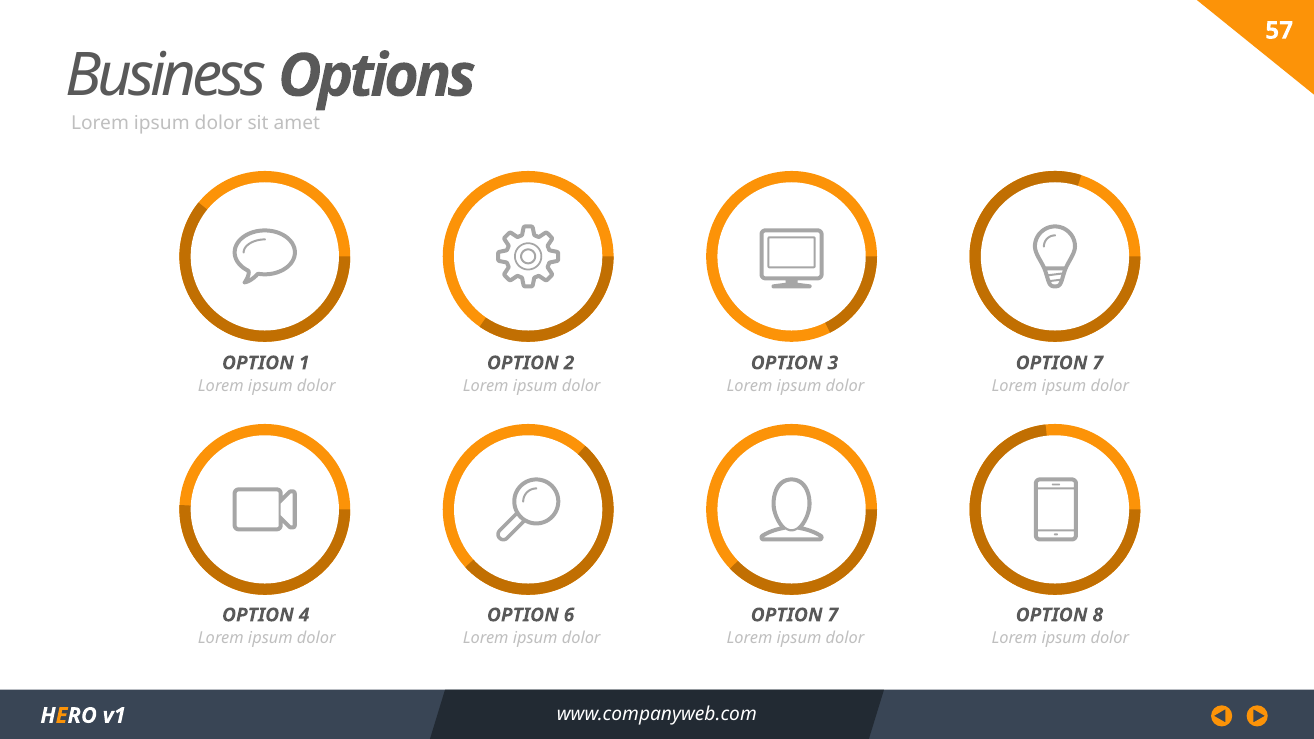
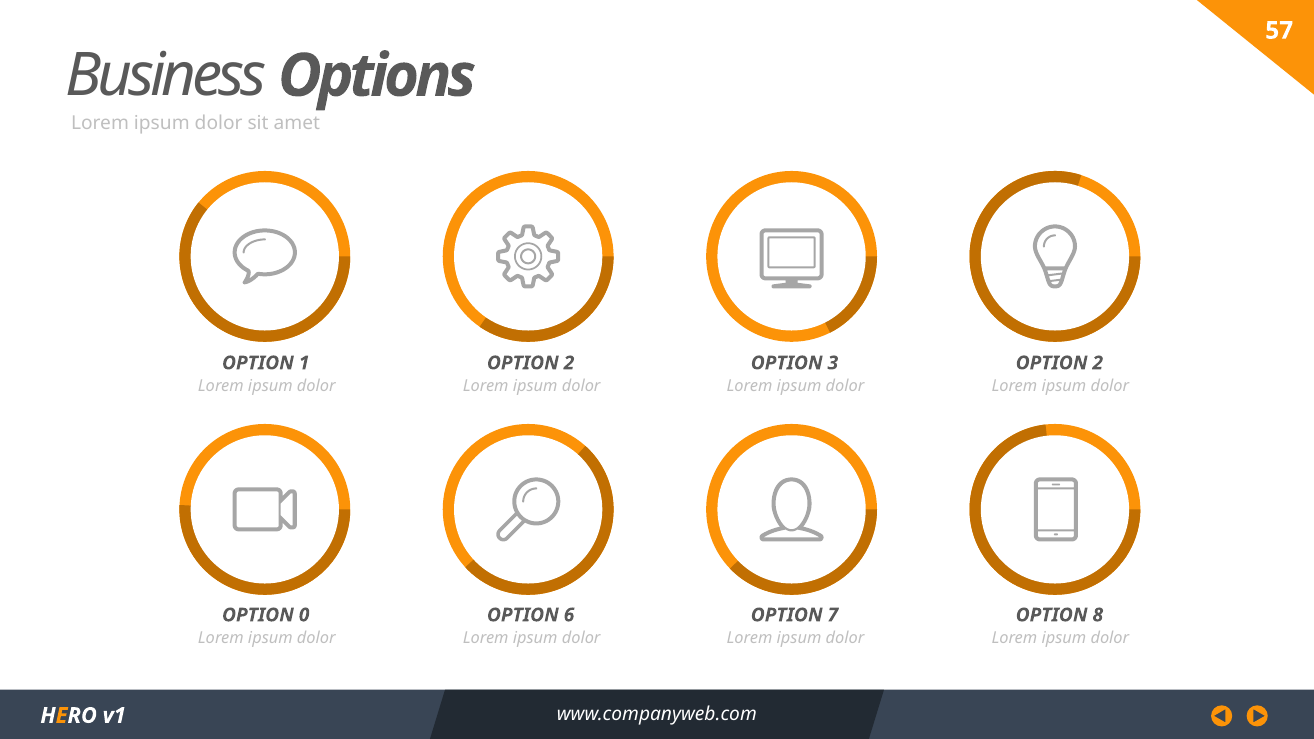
7: 7 -> 2 (1098, 363)
4: 4 -> 0 (304, 615)
